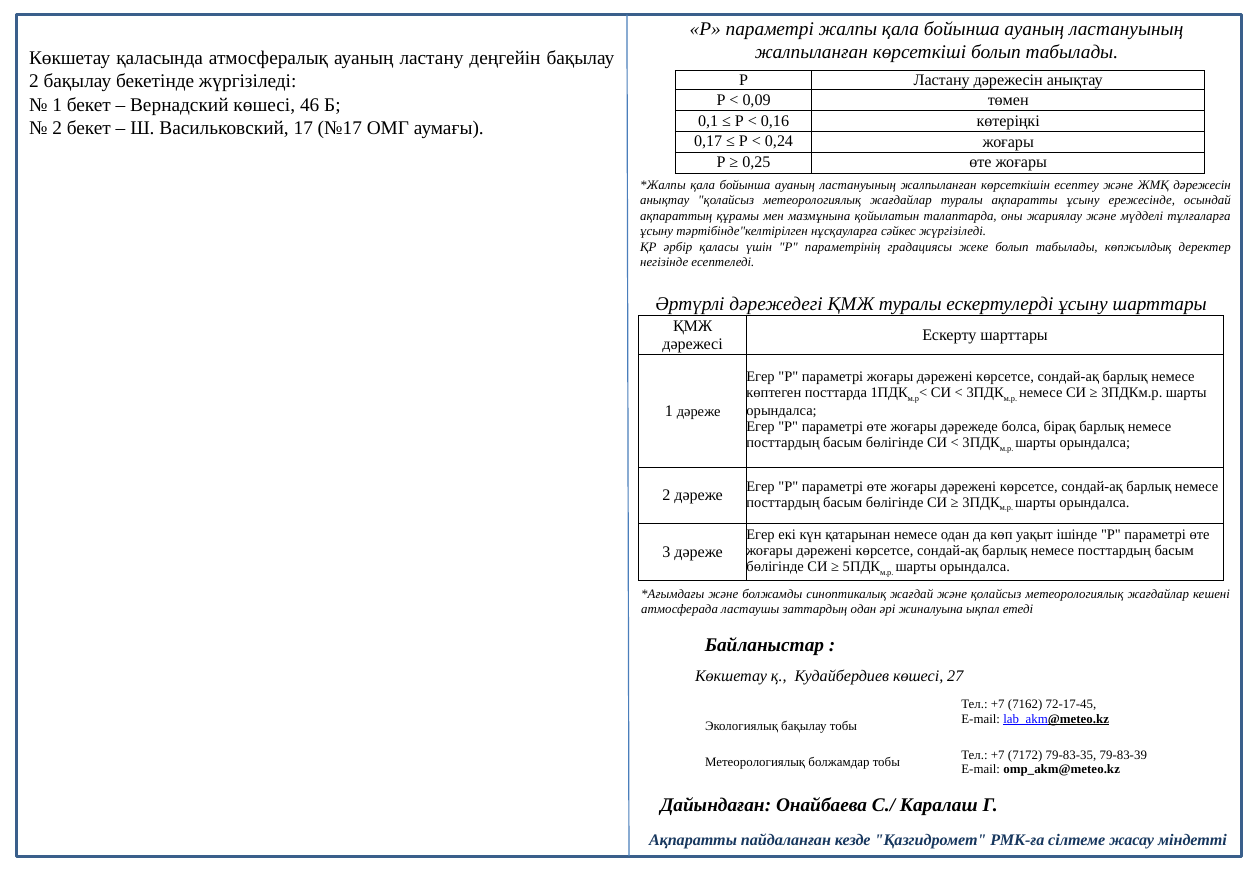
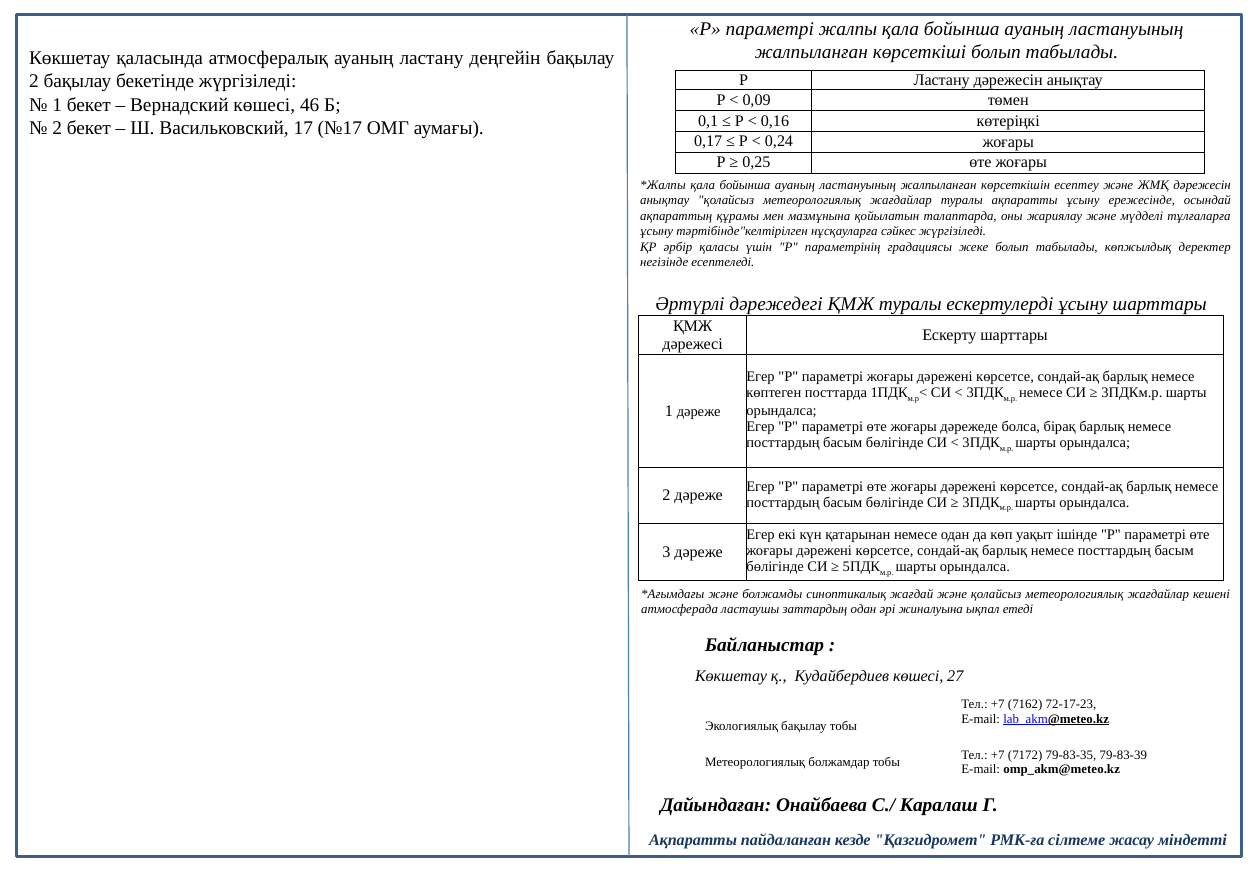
72-17-45: 72-17-45 -> 72-17-23 (1071, 705)
